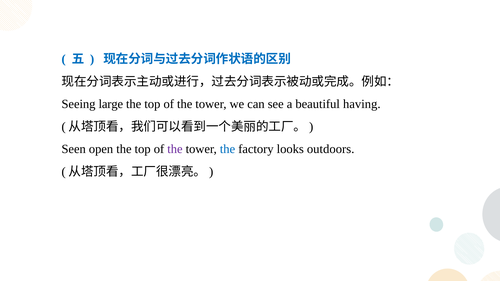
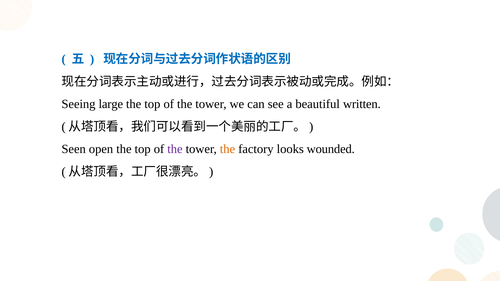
having: having -> written (362, 104)
the colour: blue -> orange (227, 149)
outdoors: outdoors -> wounded (331, 149)
